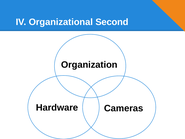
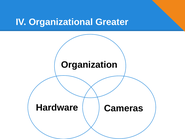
Second: Second -> Greater (112, 22)
